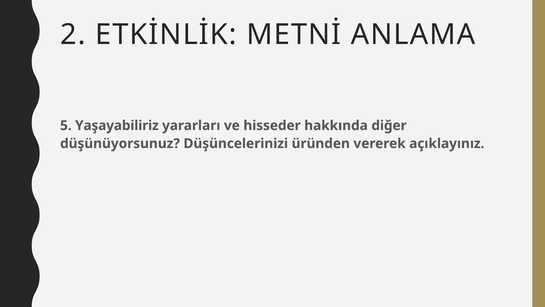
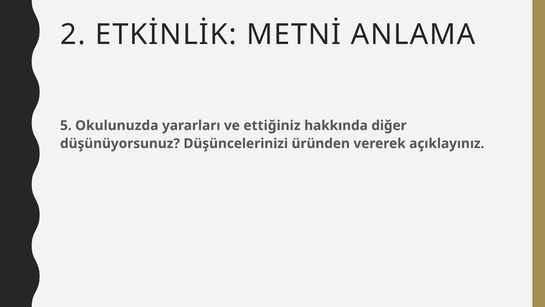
Yaşayabiliriz: Yaşayabiliriz -> Okulunuzda (117, 125)
hisseder: hisseder -> ettiğiniz (272, 125)
